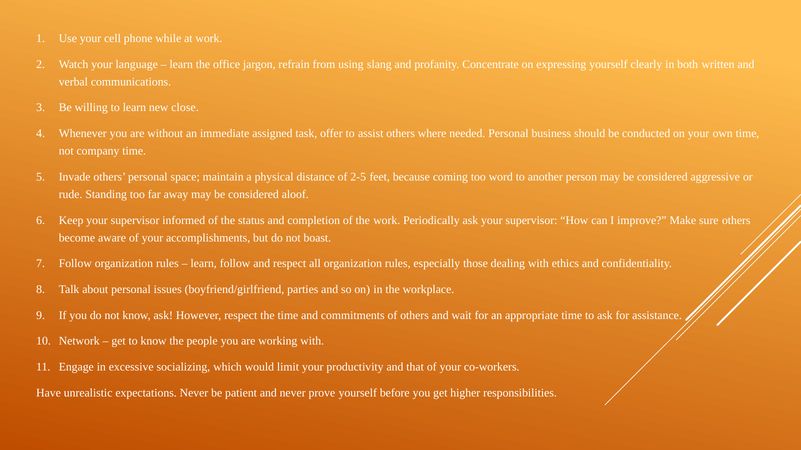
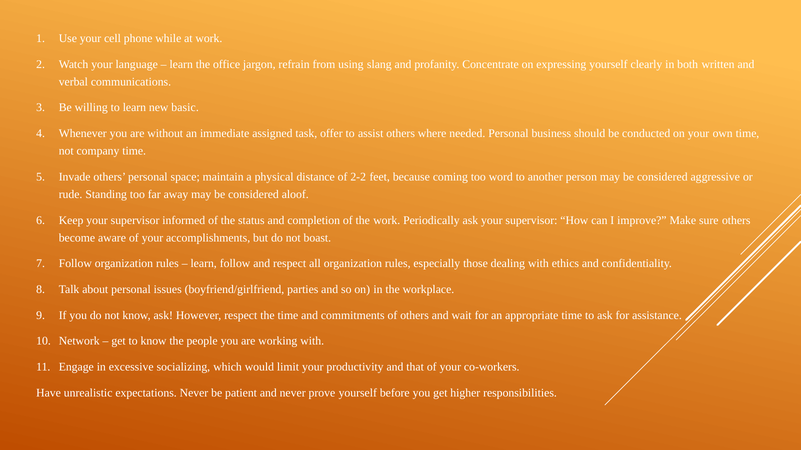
close: close -> basic (185, 108)
2-5: 2-5 -> 2-2 (358, 177)
